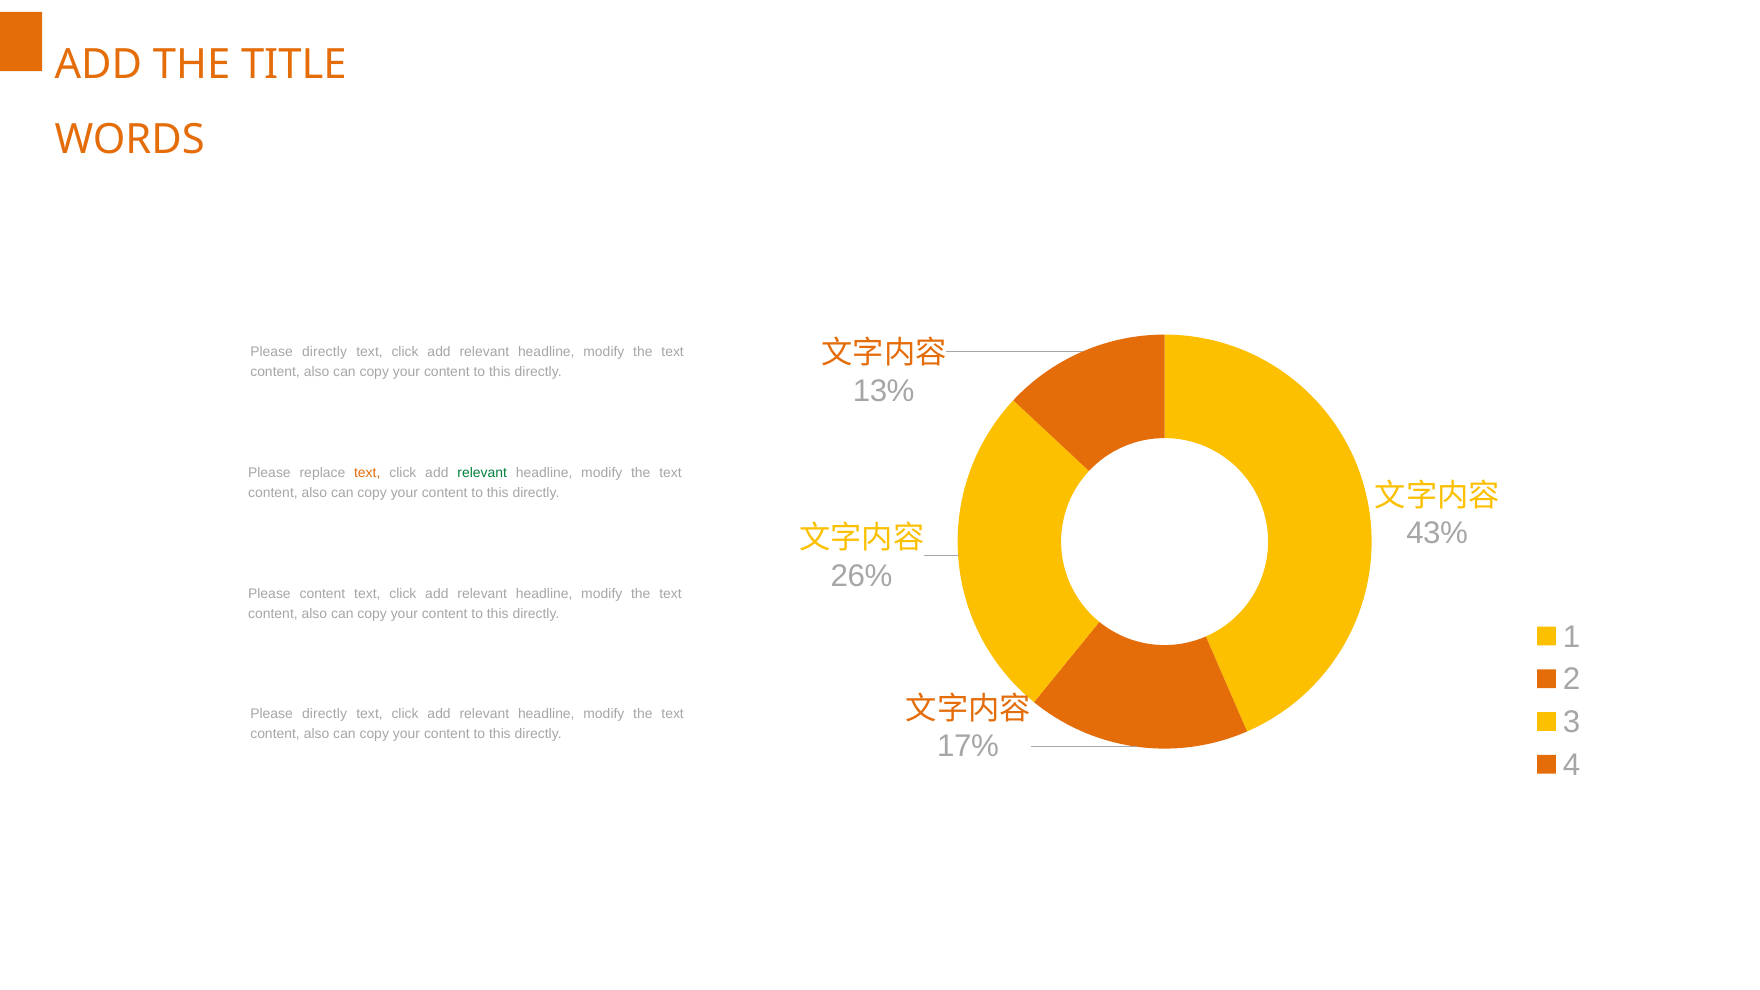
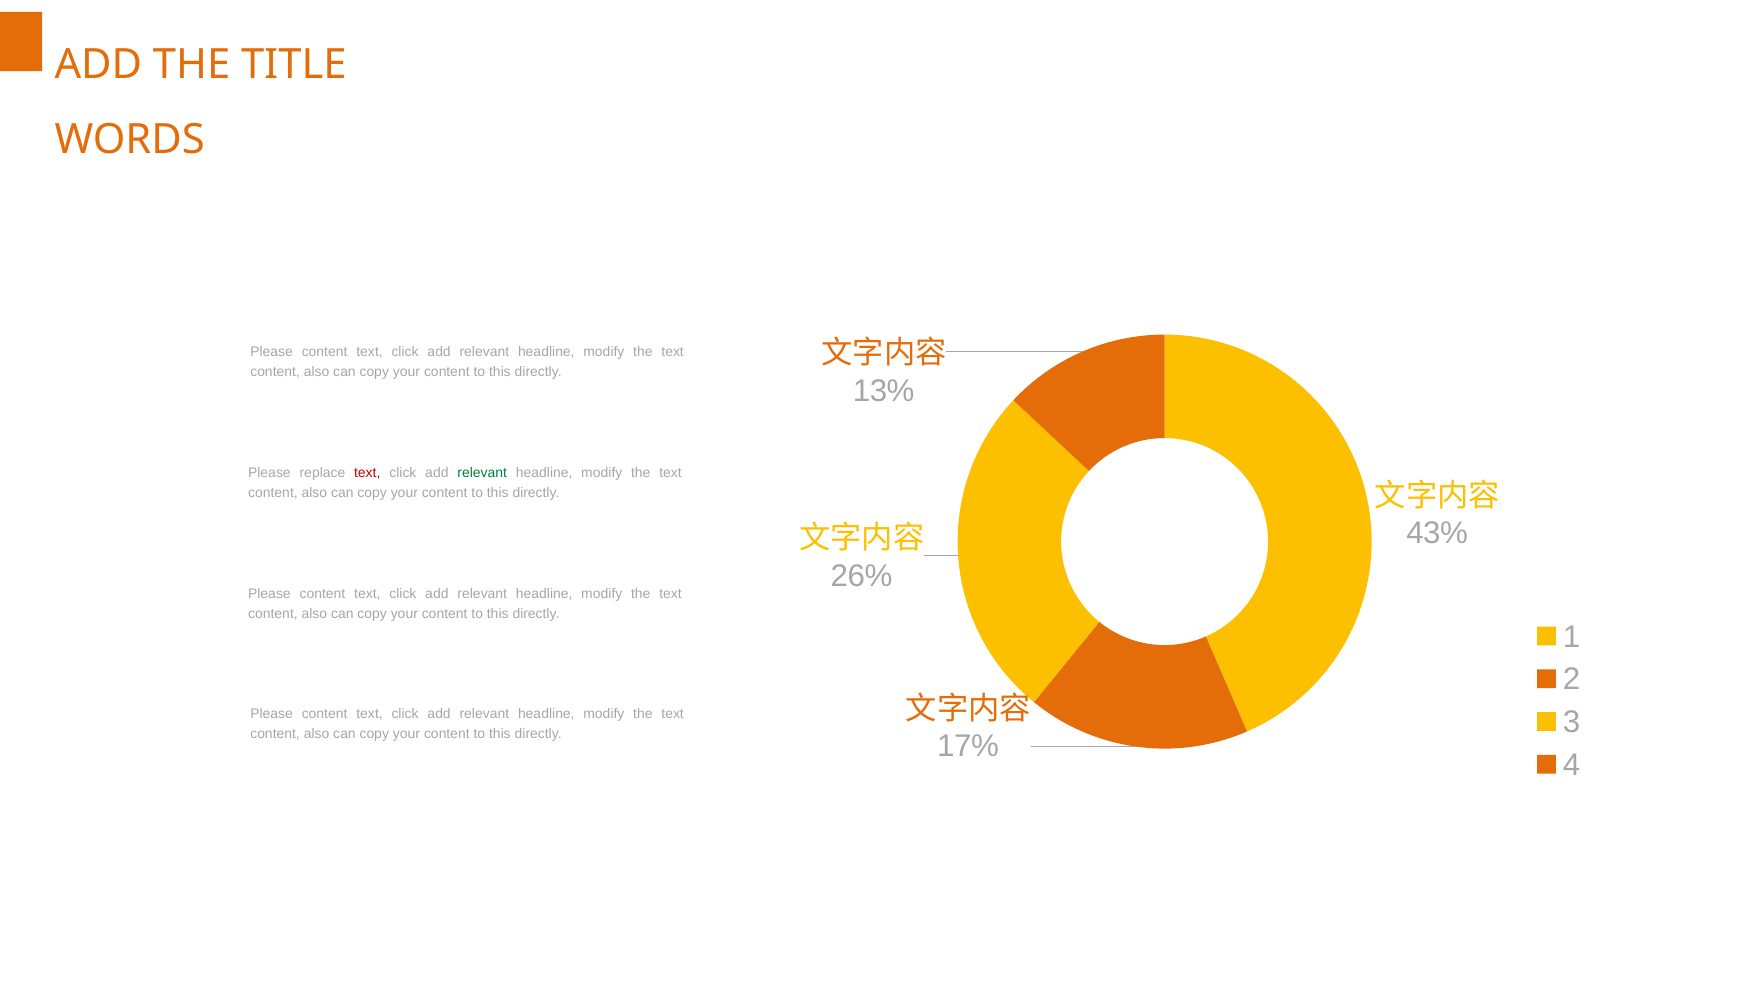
directly: directly -> content (325, 352)
text colour: orange -> red (367, 473)
directly: directly -> content (325, 714)
